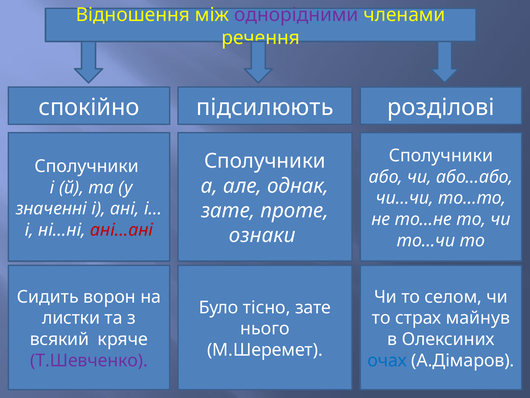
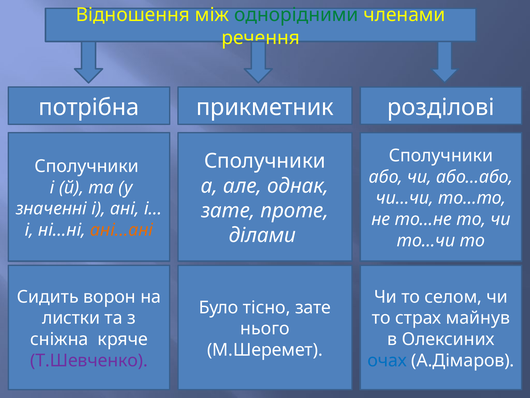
однорідними colour: purple -> green (296, 15)
спокійно: спокійно -> потрібна (89, 107)
підсилюють: підсилюють -> прикметник (265, 107)
ані…ані colour: red -> orange (122, 230)
ознаки: ознаки -> ділами (262, 235)
всякий: всякий -> сніжна (59, 339)
